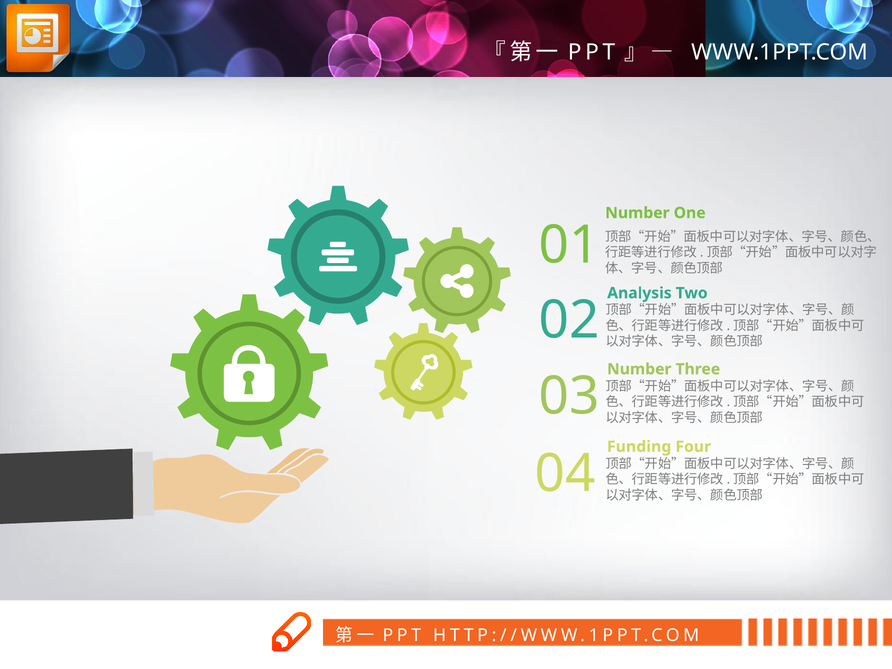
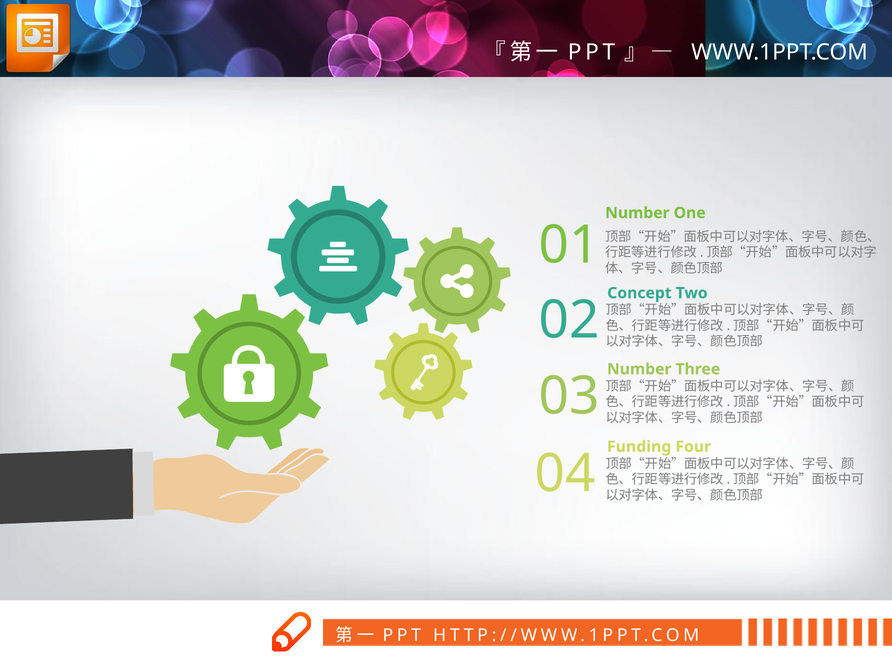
Analysis: Analysis -> Concept (639, 293)
